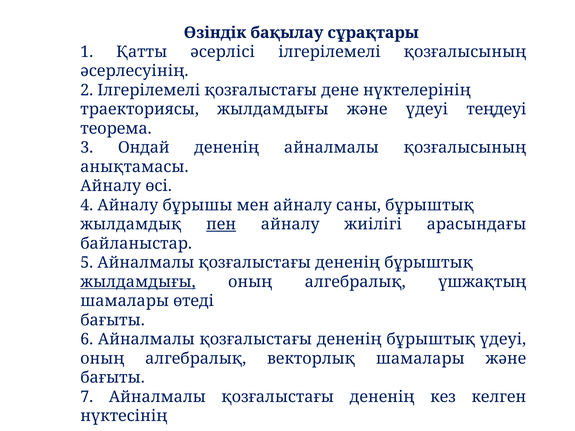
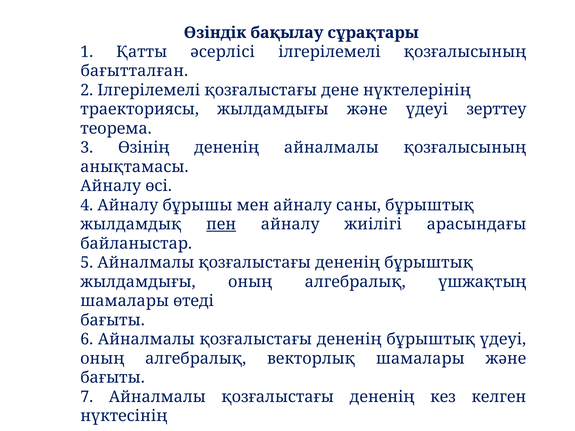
әсерлесуінің: әсерлесуінің -> бағытталған (134, 71)
теңдеуі: теңдеуі -> зерттеу (496, 109)
Ондай: Ондай -> Өзінің (144, 148)
жылдамдығы underline: present -> none (138, 282)
